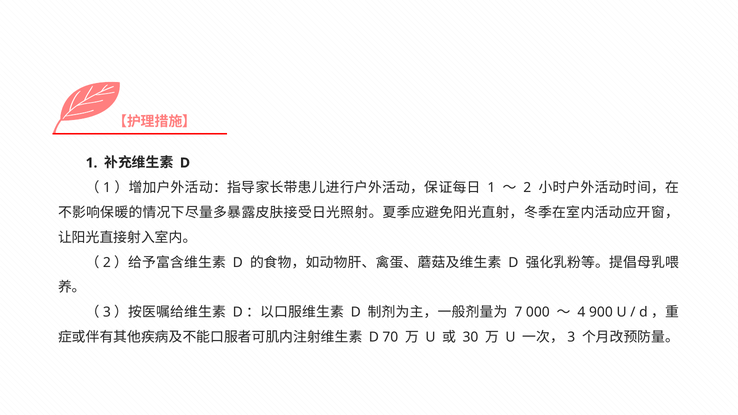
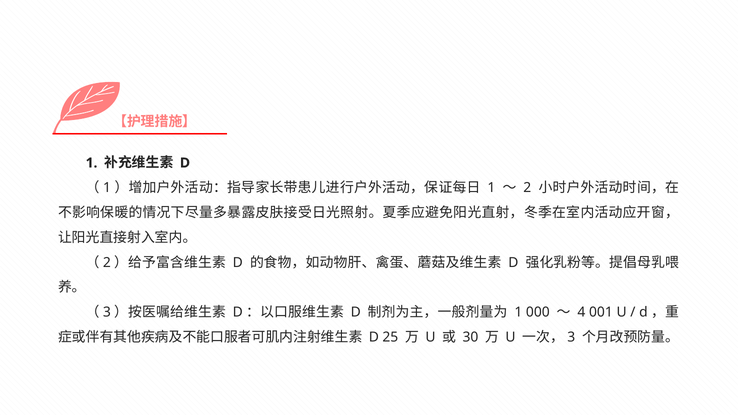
7: 7 -> 1 (518, 312)
900: 900 -> 001 (601, 312)
70: 70 -> 25 (390, 337)
